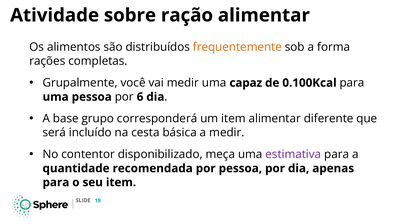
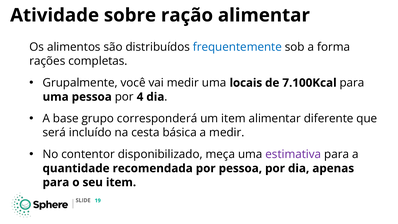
frequentemente colour: orange -> blue (237, 47)
capaz: capaz -> locais (246, 83)
0.100Kcal: 0.100Kcal -> 7.100Kcal (309, 83)
6: 6 -> 4 (140, 97)
